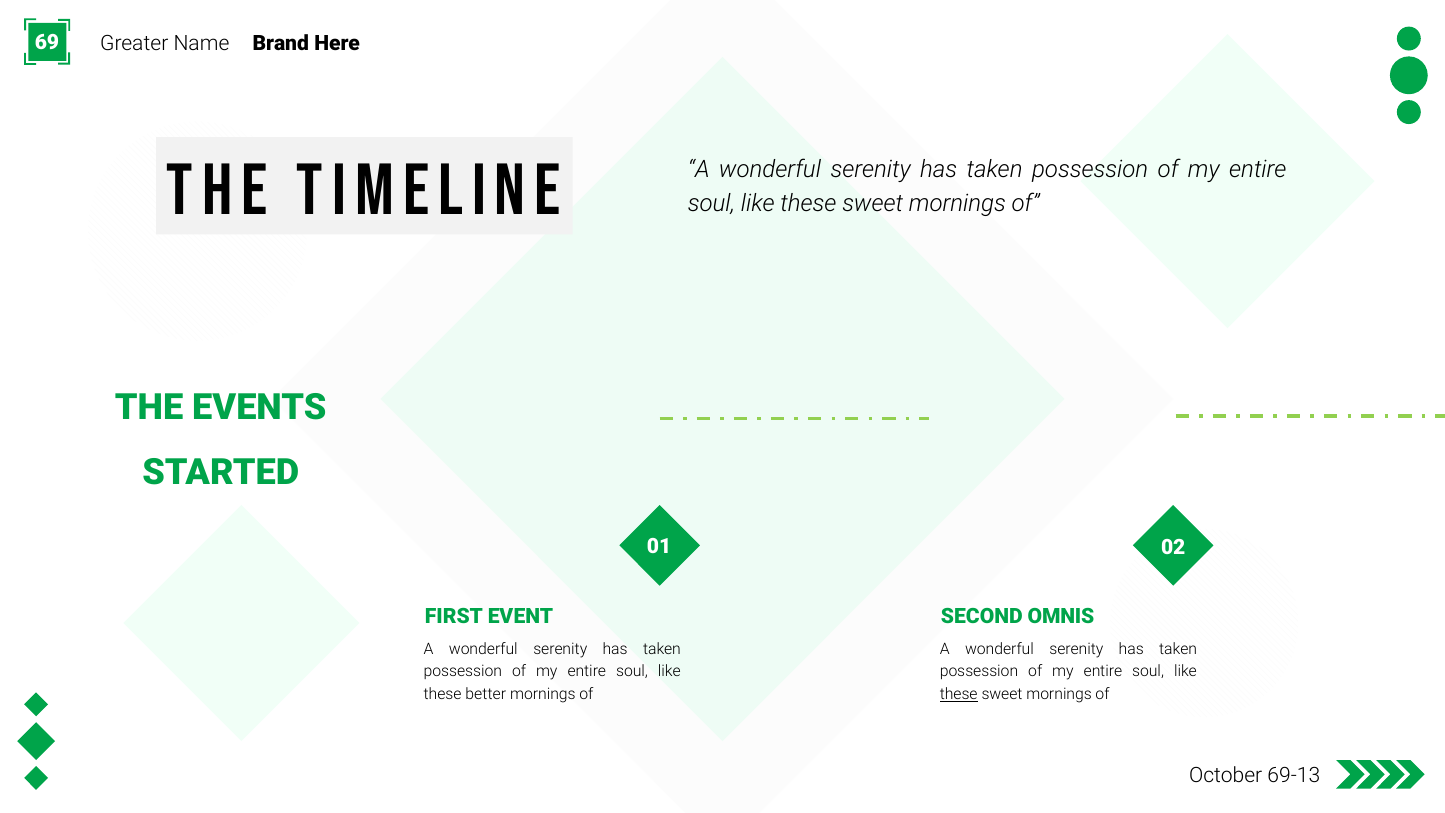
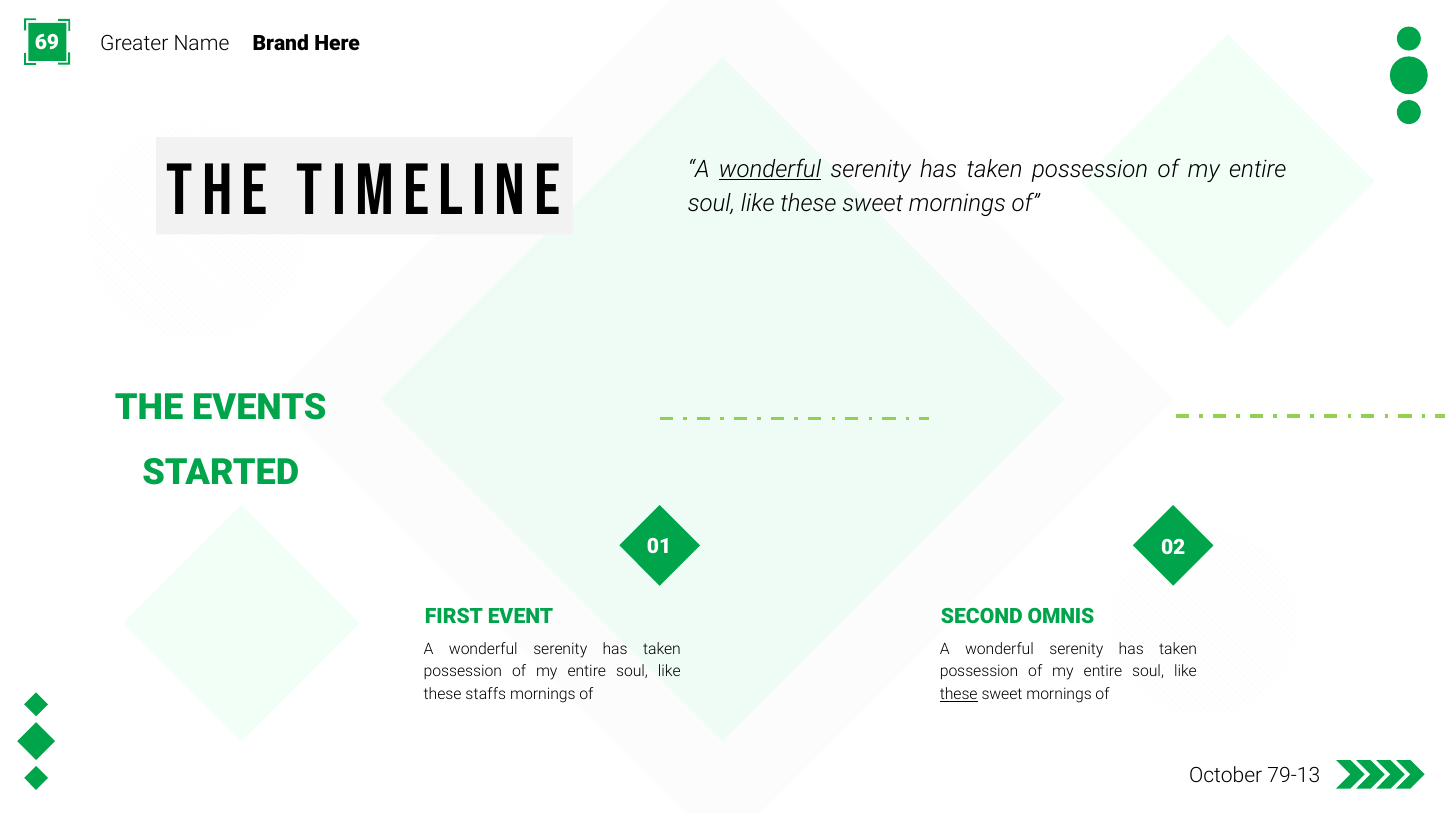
wonderful underline: none -> present (770, 169)
better: better -> staffs (486, 694)
69-13: 69-13 -> 79-13 (1294, 776)
